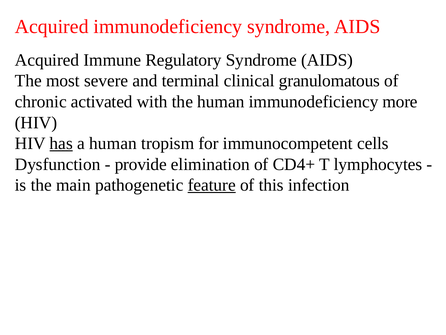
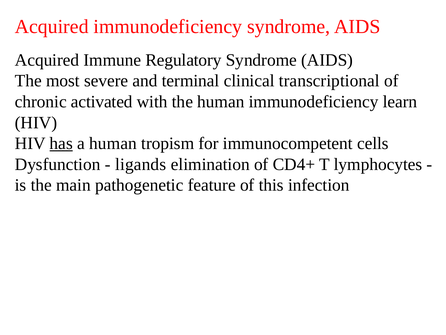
granulomatous: granulomatous -> transcriptional (329, 81)
more: more -> learn (400, 102)
provide: provide -> ligands (141, 164)
feature underline: present -> none (212, 185)
